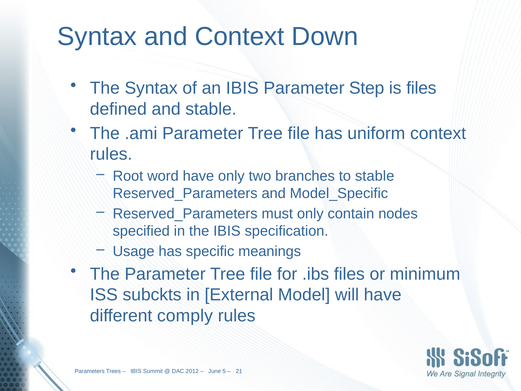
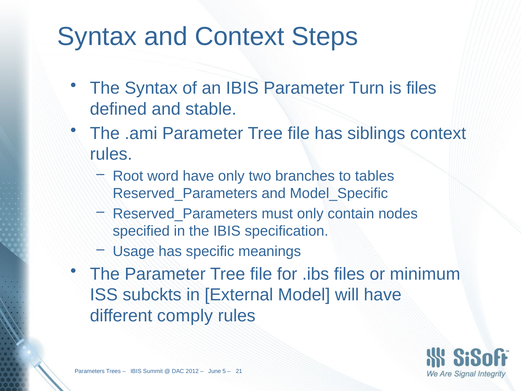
Down: Down -> Steps (325, 37)
Step: Step -> Turn (367, 88)
uniform: uniform -> siblings (376, 133)
to stable: stable -> tables (375, 176)
